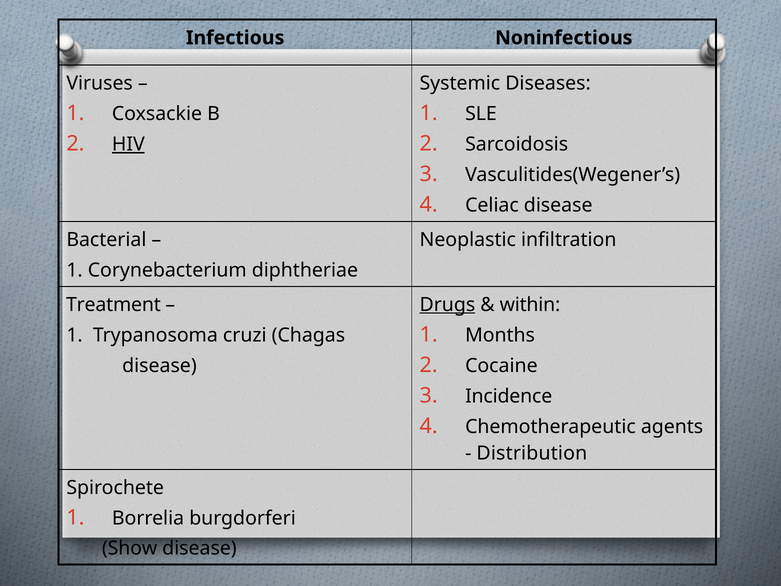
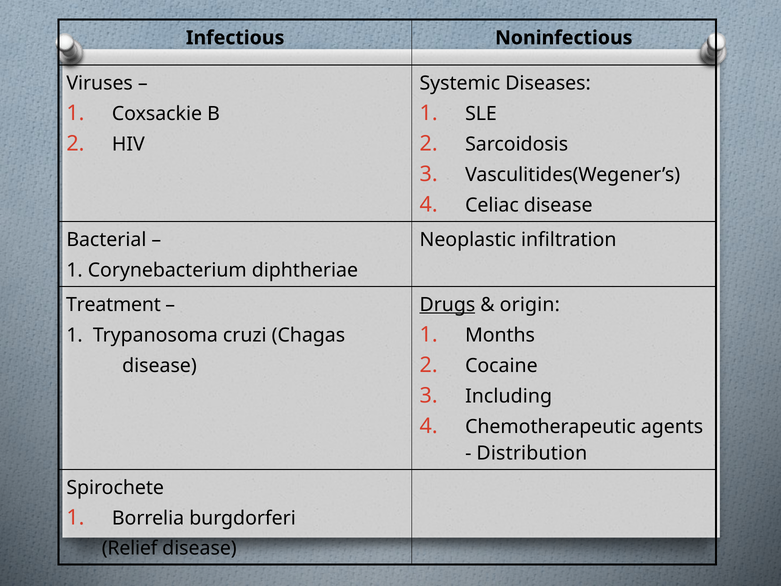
HIV underline: present -> none (128, 144)
within: within -> origin (530, 305)
Incidence: Incidence -> Including (509, 396)
Show: Show -> Relief (130, 548)
